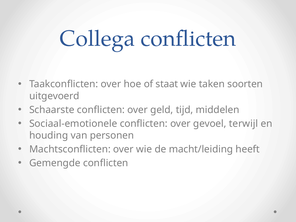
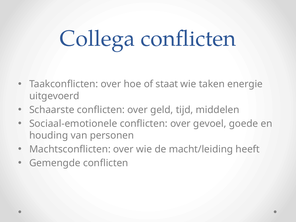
soorten: soorten -> energie (245, 84)
terwijl: terwijl -> goede (244, 124)
